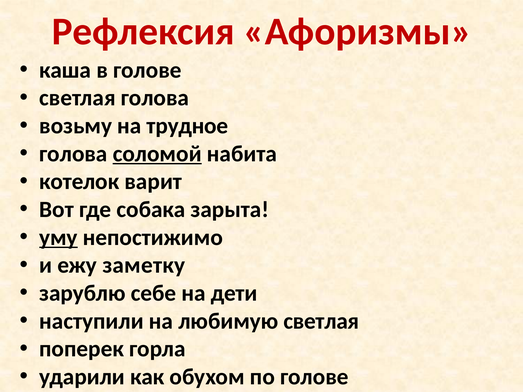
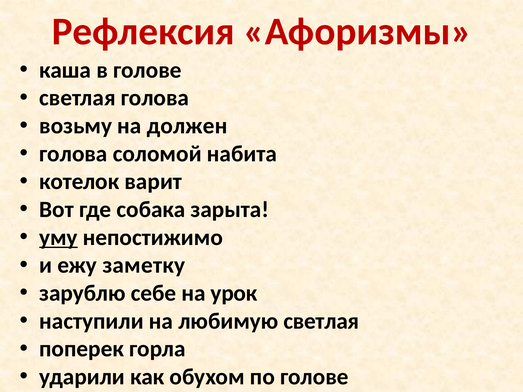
трудное: трудное -> должен (187, 126)
соломой underline: present -> none (157, 154)
дети: дети -> урок (234, 293)
